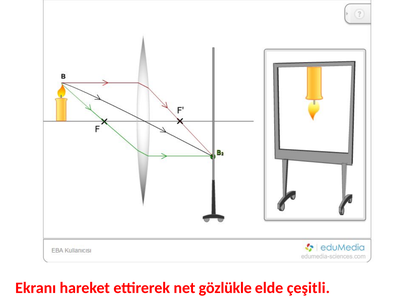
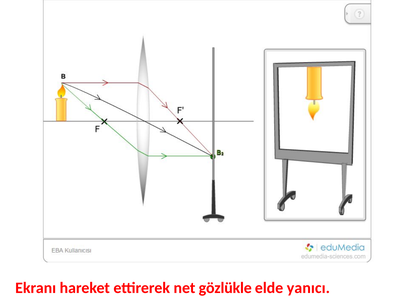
çeşitli: çeşitli -> yanıcı (308, 288)
